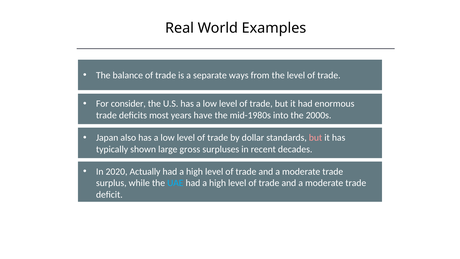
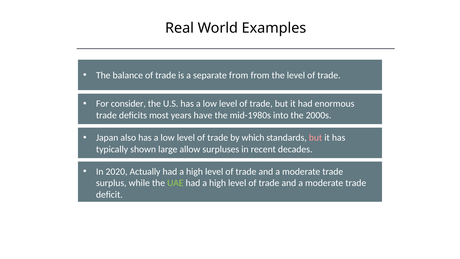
separate ways: ways -> from (239, 75)
dollar: dollar -> which (253, 138)
gross: gross -> allow (190, 149)
UAE colour: light blue -> light green (175, 183)
